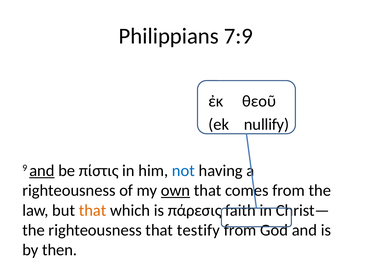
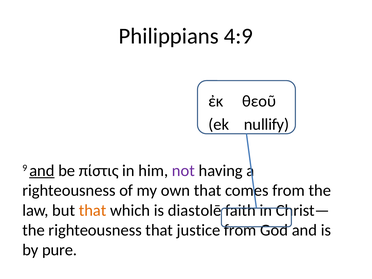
7:9: 7:9 -> 4:9 (238, 36)
not colour: blue -> purple (183, 171)
own underline: present -> none (175, 191)
πάρεσις: πάρεσις -> diastolē (195, 210)
testify: testify -> justice (198, 230)
then: then -> pure (60, 250)
